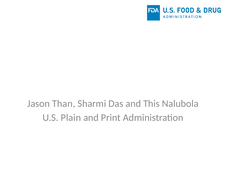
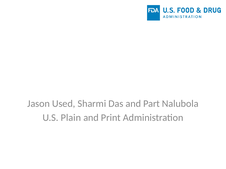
Than: Than -> Used (64, 104)
This: This -> Part (152, 104)
